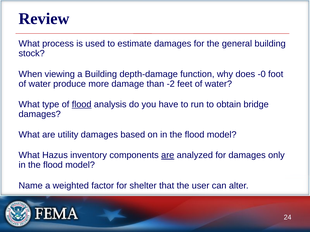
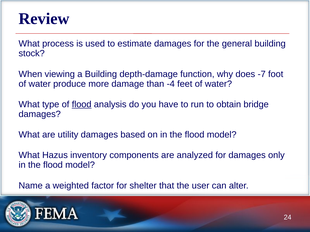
-0: -0 -> -7 (262, 74)
-2: -2 -> -4 (171, 84)
are underline: present -> none (168, 156)
